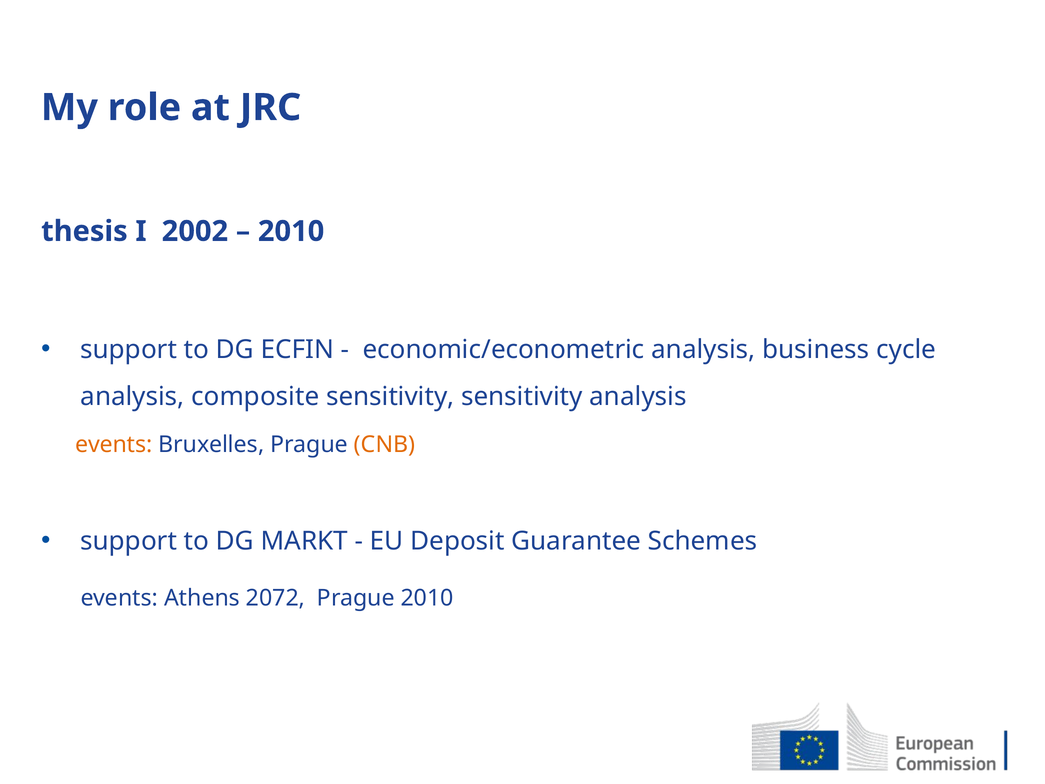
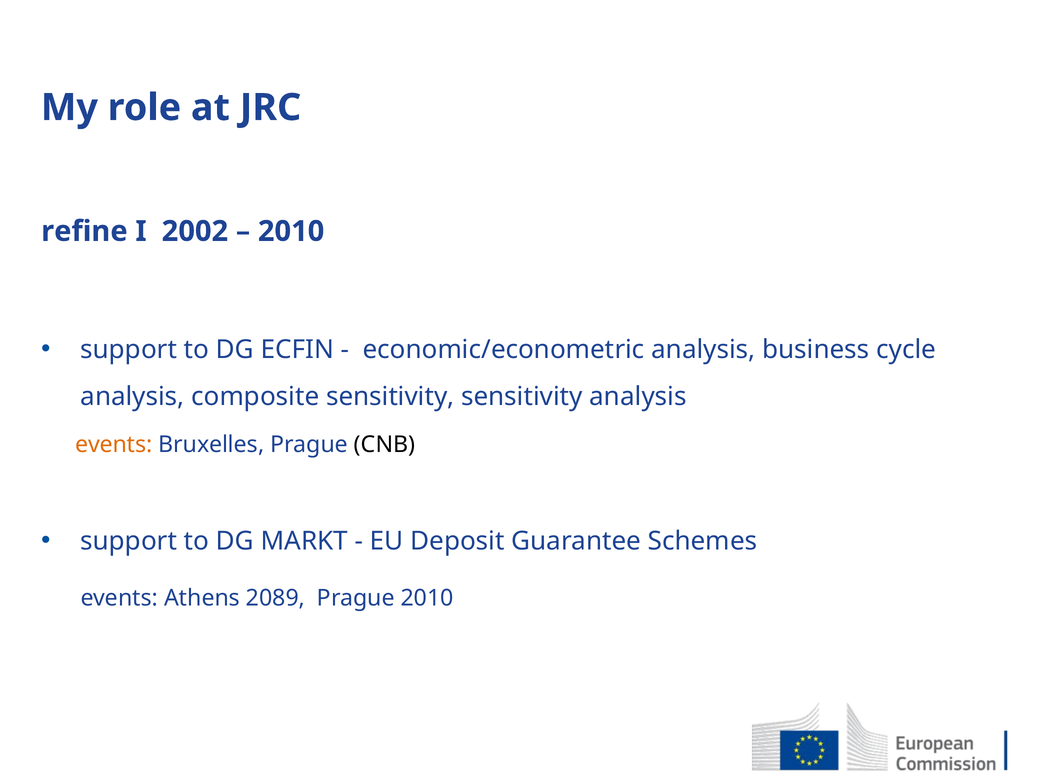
thesis: thesis -> refine (84, 231)
CNB colour: orange -> black (385, 444)
2072: 2072 -> 2089 (276, 598)
